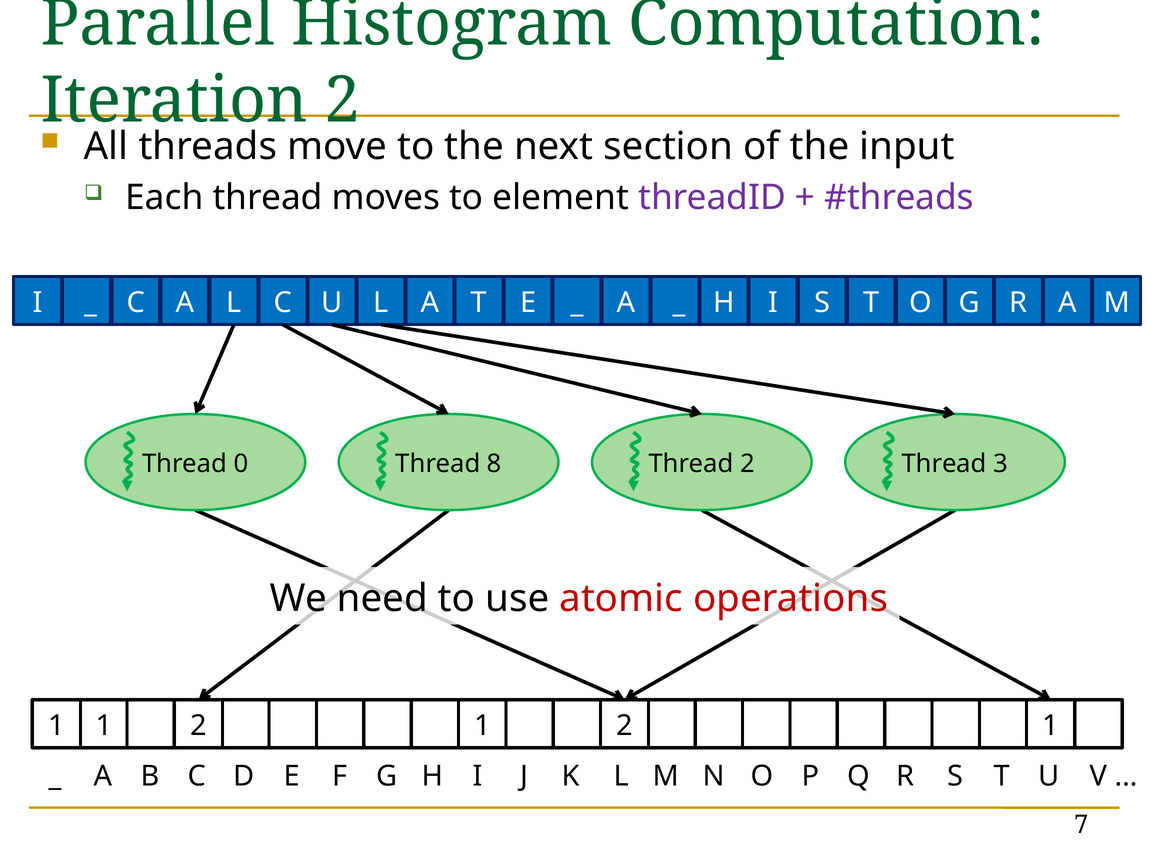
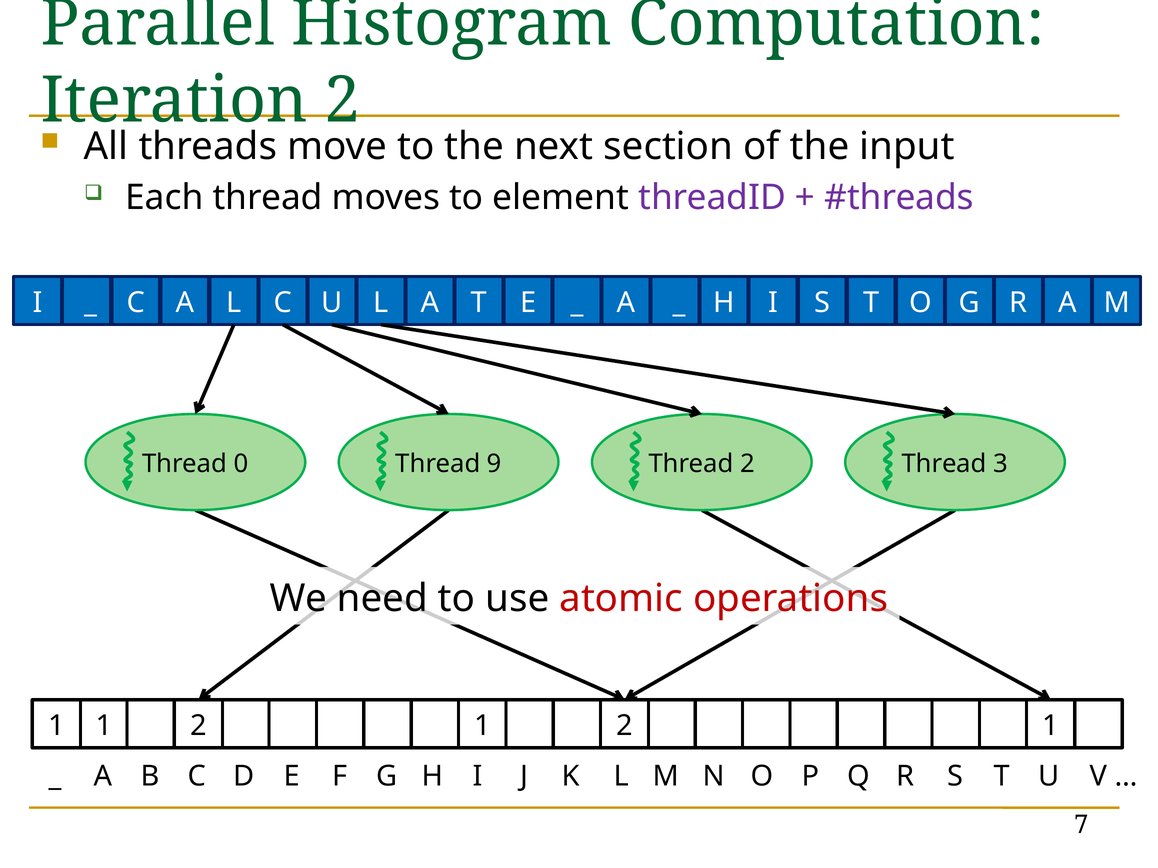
8: 8 -> 9 (494, 464)
